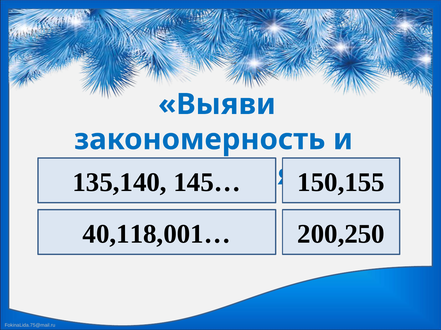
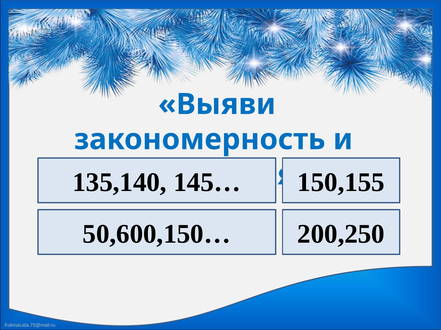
40,118,001…: 40,118,001… -> 50,600,150… (157, 234)
